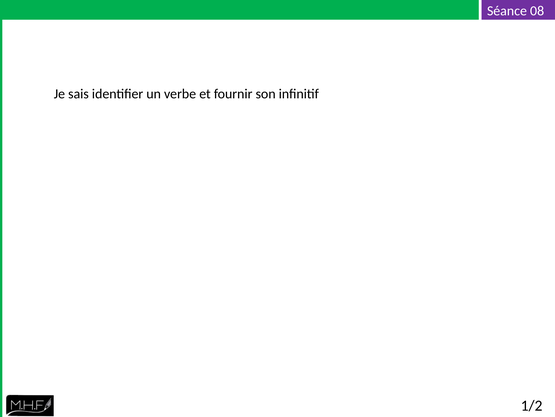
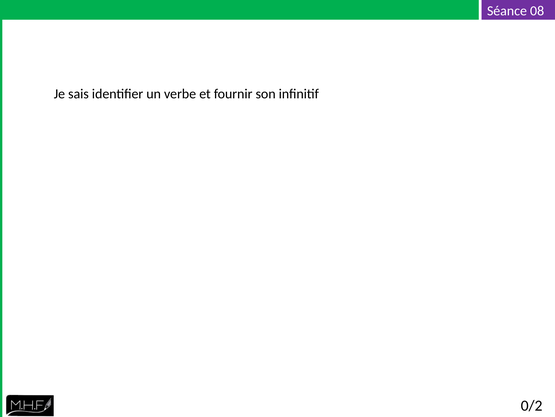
1/2: 1/2 -> 0/2 (532, 405)
